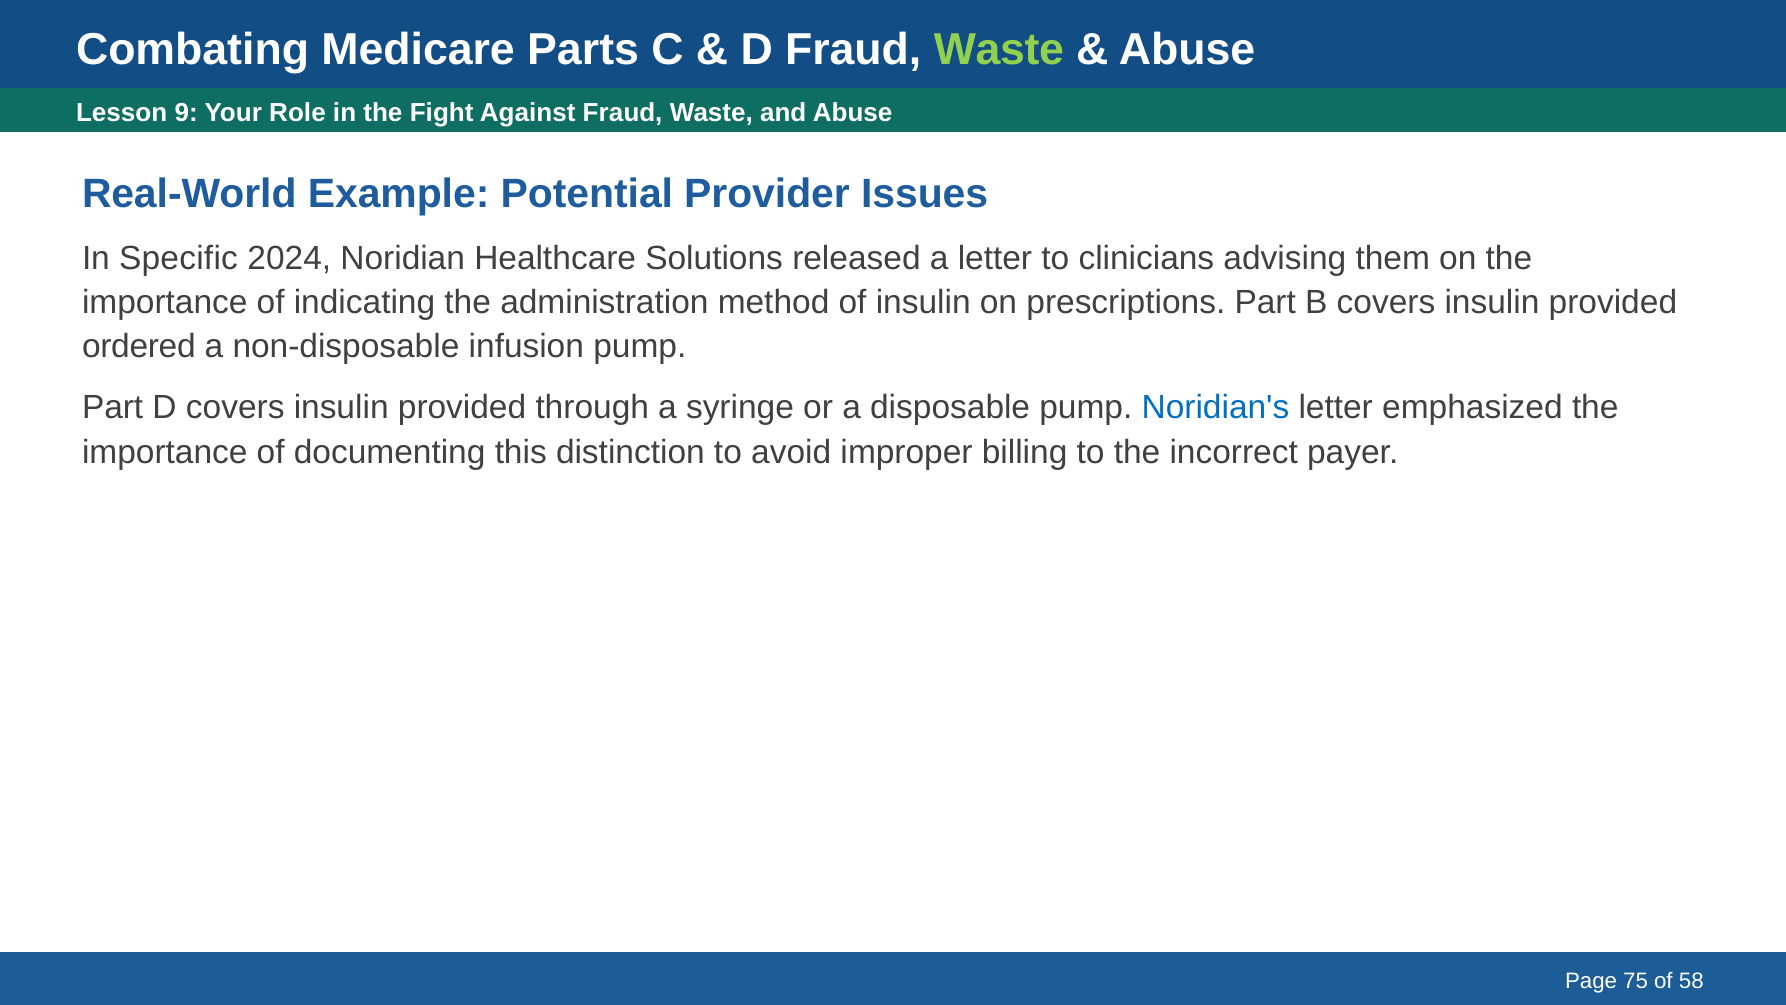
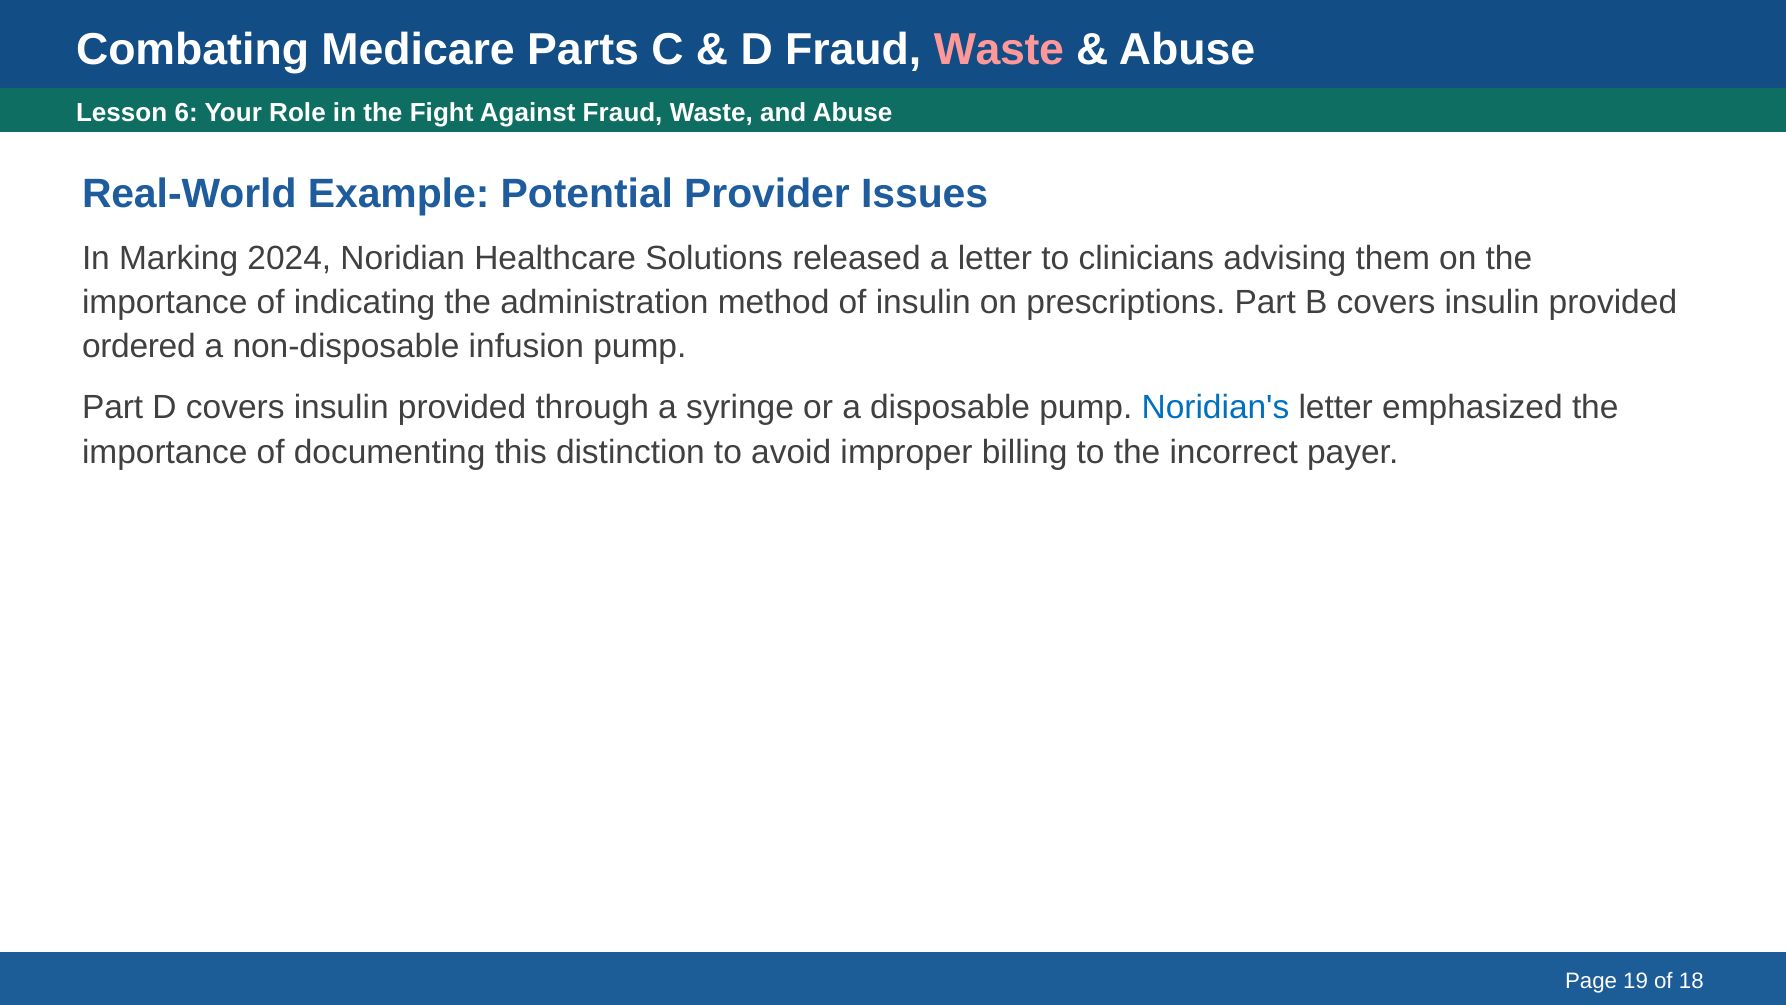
Waste colour: light green -> pink (999, 50)
9: 9 -> 6 (186, 113)
Specific: Specific -> Marking (179, 258)
75: 75 -> 19 (1636, 981)
58: 58 -> 18 (1691, 981)
